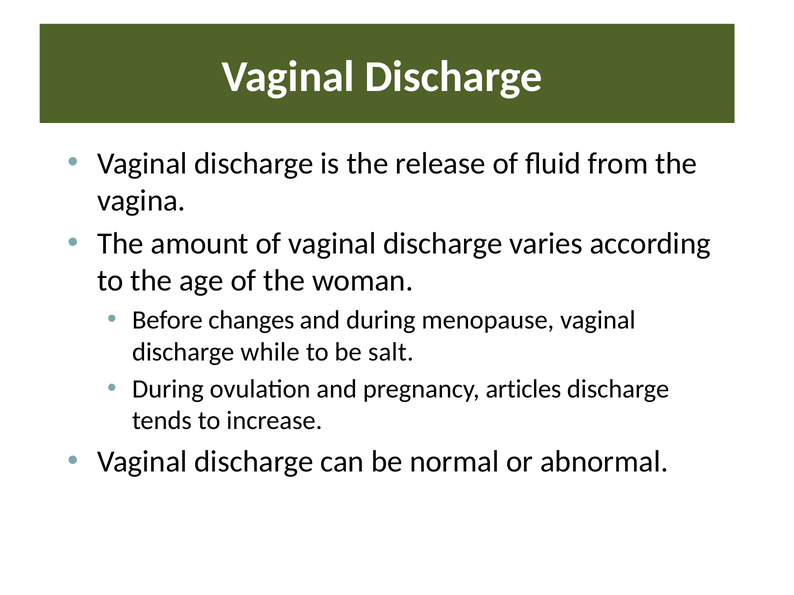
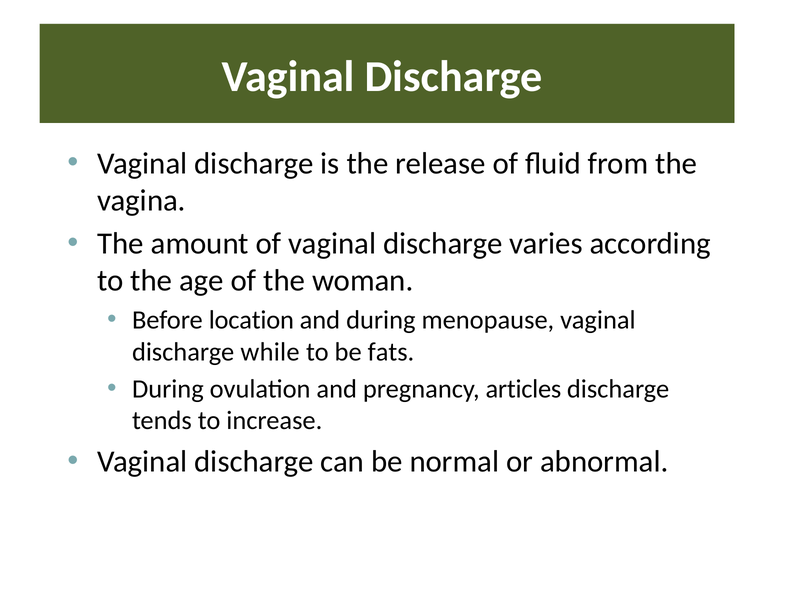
changes: changes -> location (251, 320)
salt: salt -> fats (391, 352)
